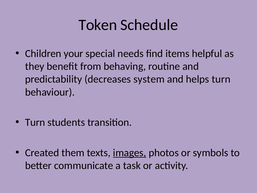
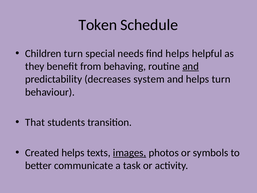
Children your: your -> turn (73, 53)
find items: items -> helps (177, 53)
and underline: none -> present (191, 66)
Turn: Turn -> That (35, 122)
Created them: them -> helps (73, 153)
